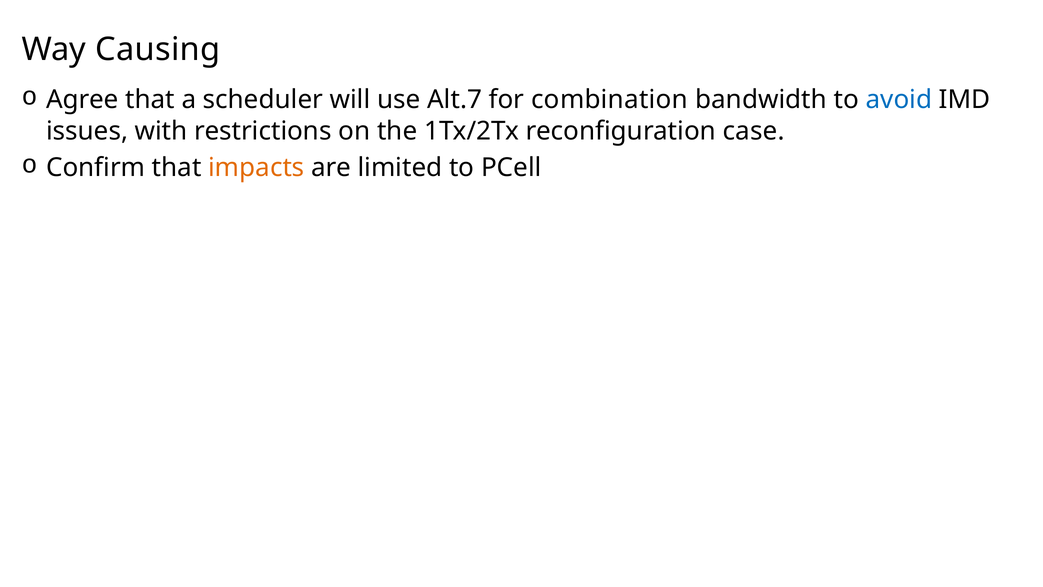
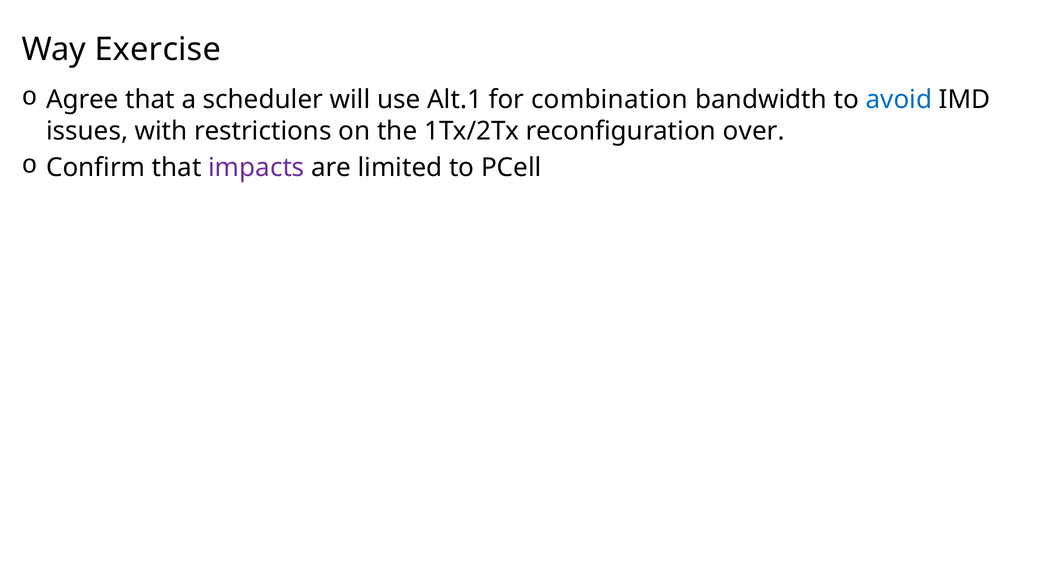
Causing: Causing -> Exercise (158, 50)
Alt.7: Alt.7 -> Alt.1 (455, 100)
case: case -> over (754, 131)
impacts colour: orange -> purple (256, 168)
